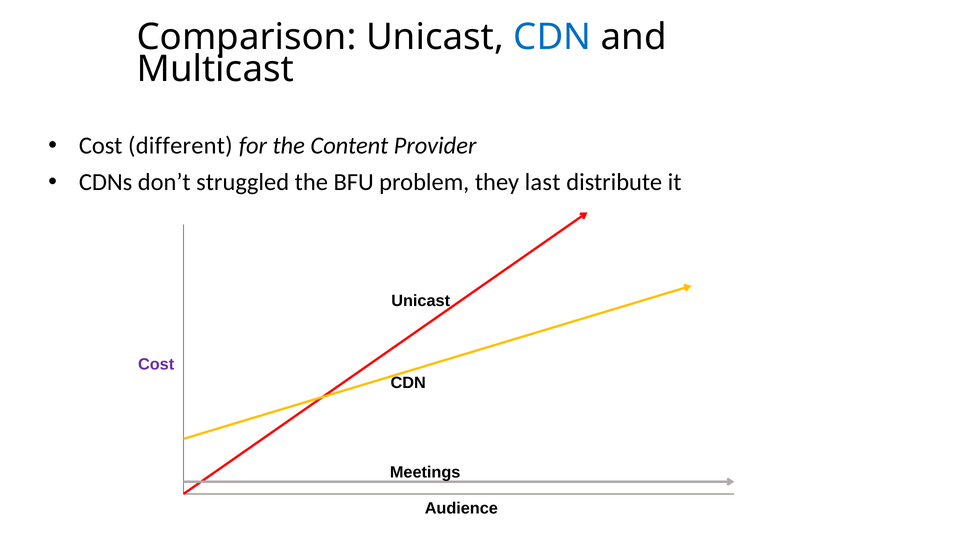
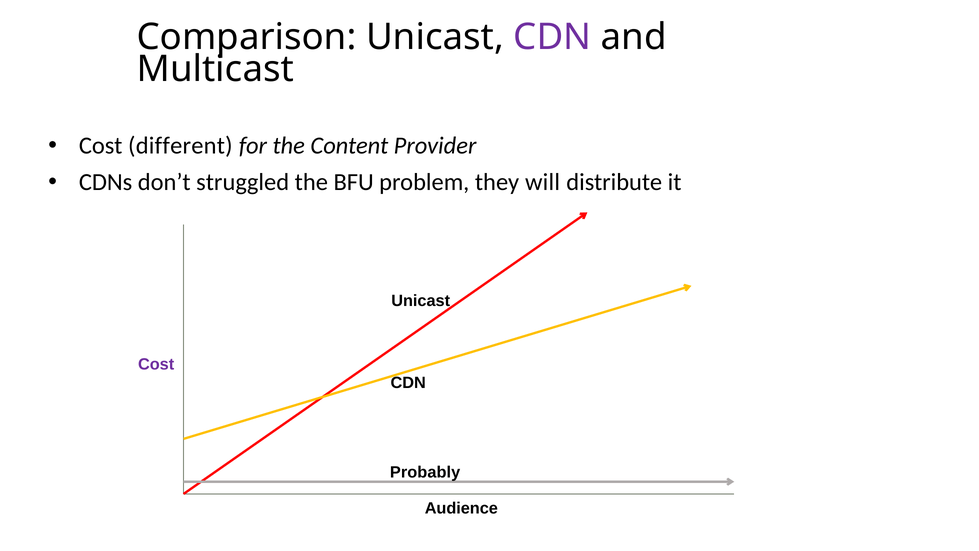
CDN colour: blue -> purple (552, 37)
last: last -> will (543, 182)
Meetings: Meetings -> Probably (425, 472)
